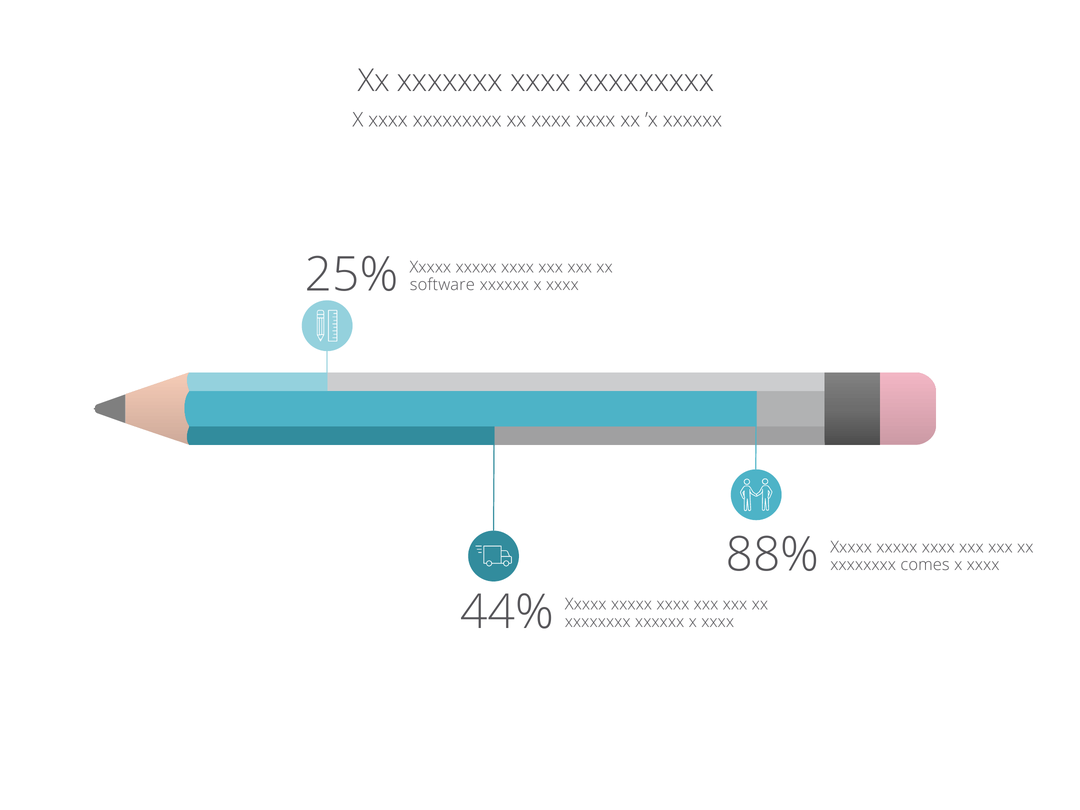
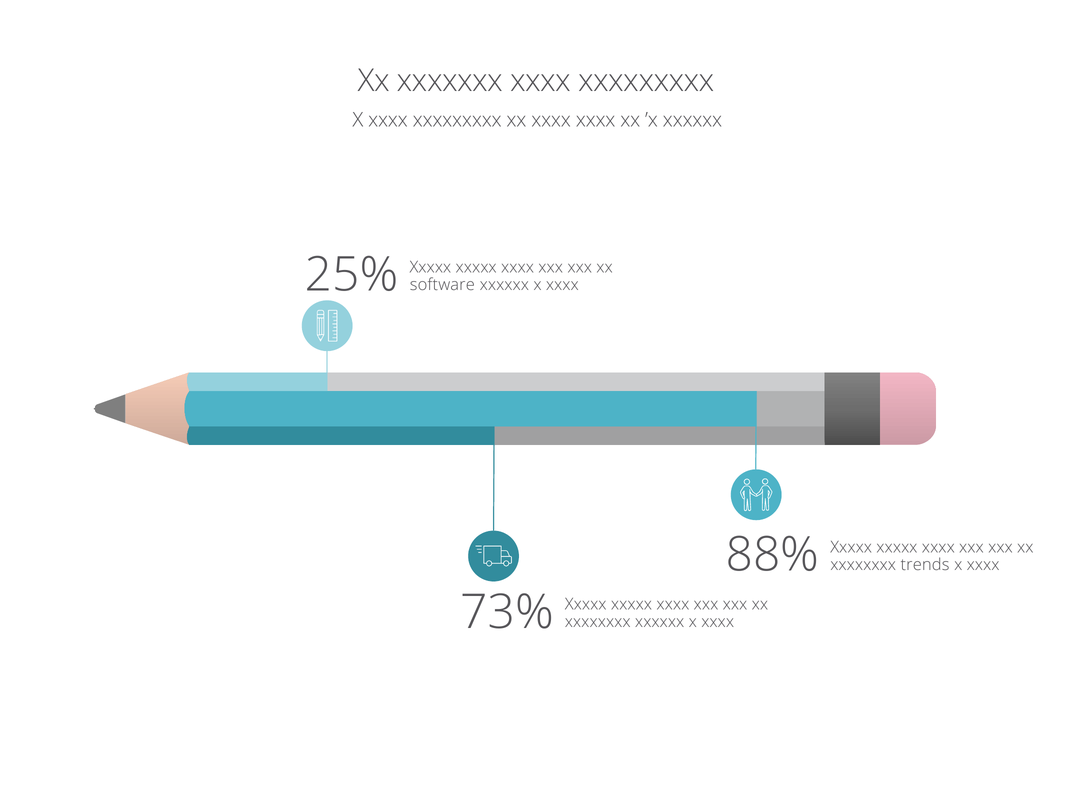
comes: comes -> trends (925, 565)
44%: 44% -> 73% (507, 612)
